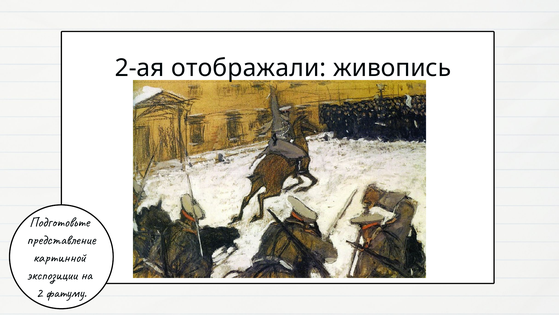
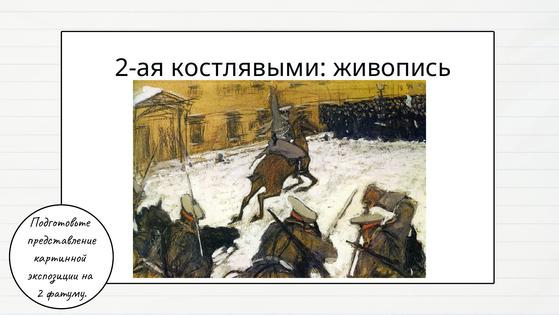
отображали: отображали -> костлявыми (249, 68)
